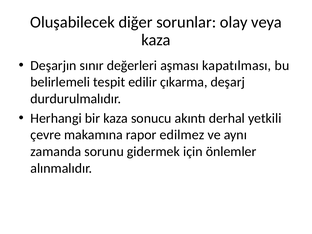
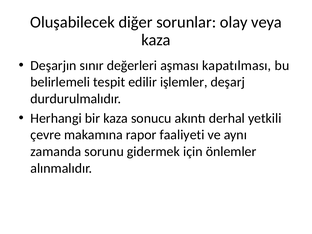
çıkarma: çıkarma -> işlemler (184, 82)
edilmez: edilmez -> faaliyeti (182, 135)
